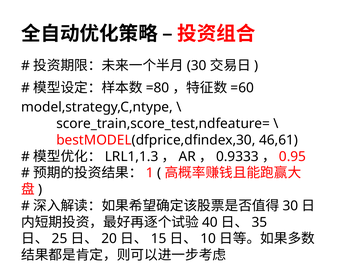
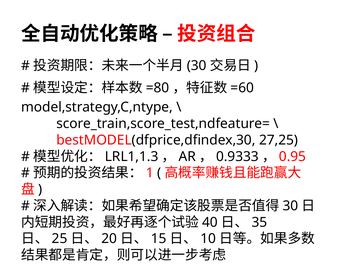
46,61: 46,61 -> 27,25 (279, 140)
